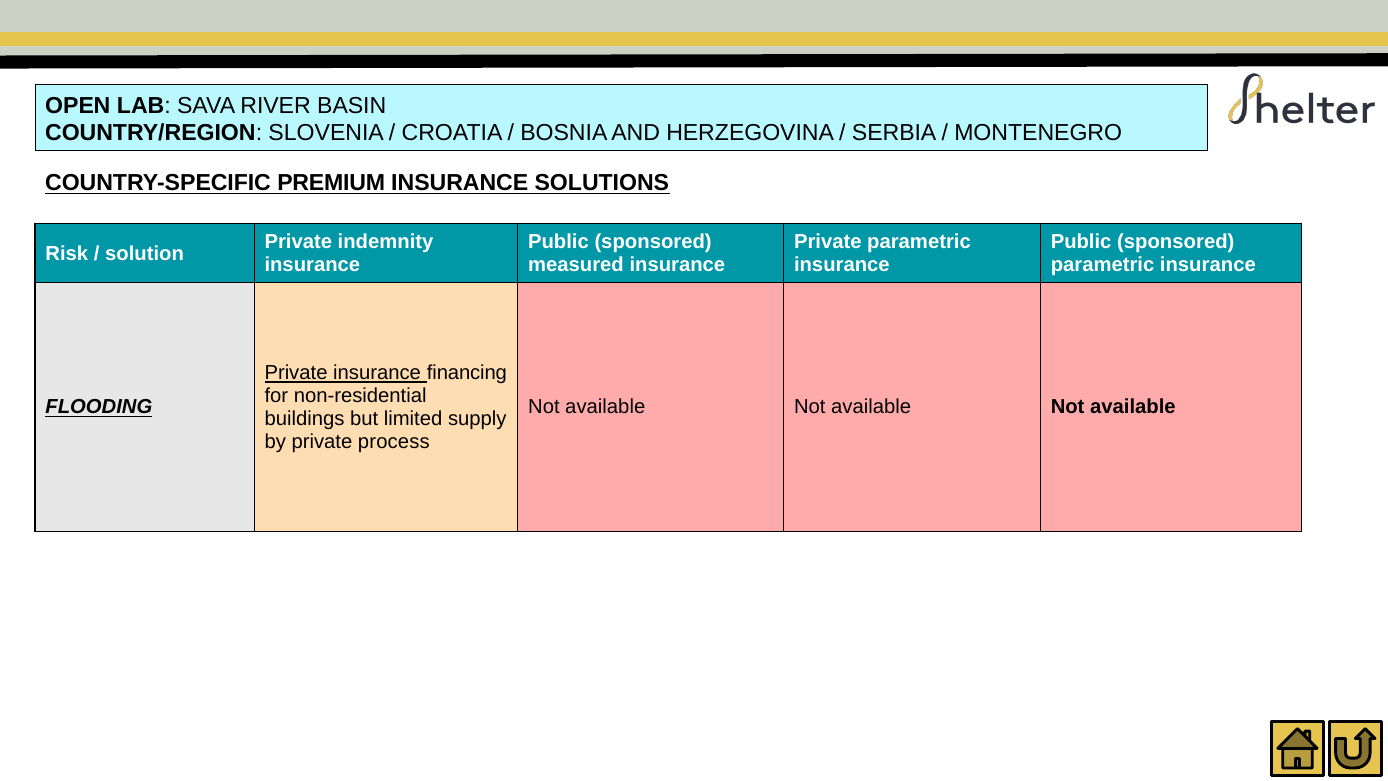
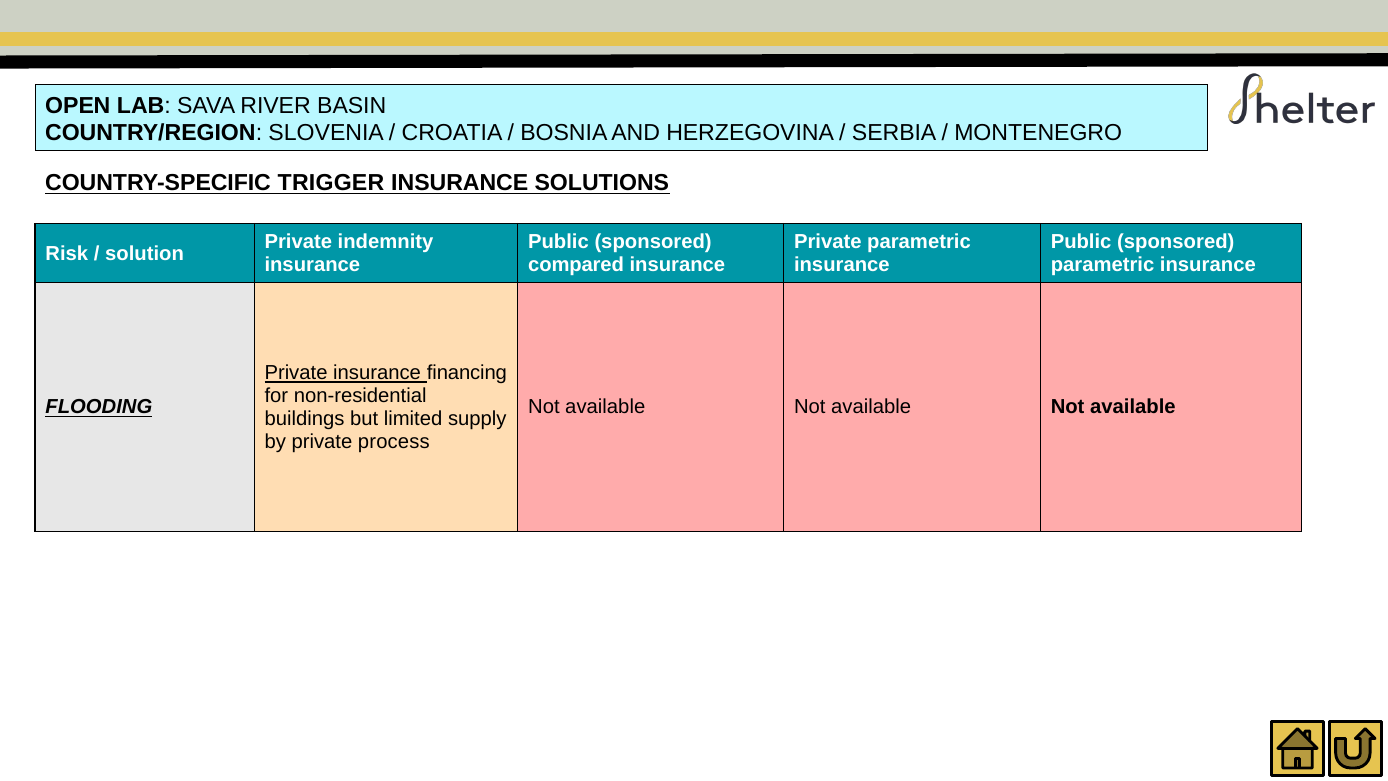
PREMIUM: PREMIUM -> TRIGGER (331, 183)
measured: measured -> compared (576, 265)
